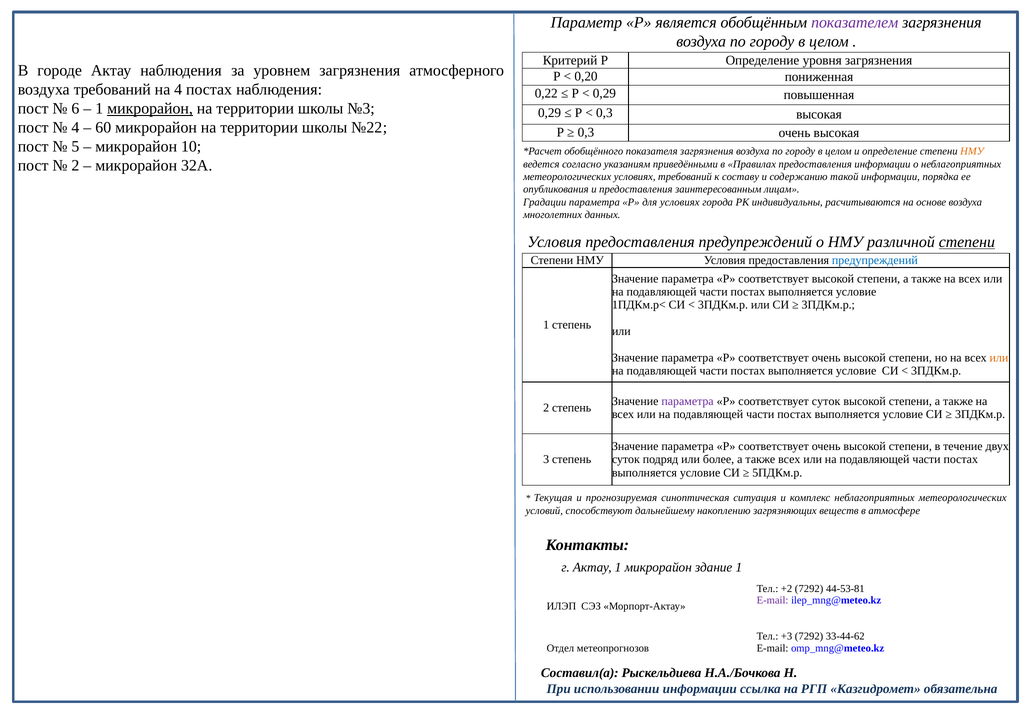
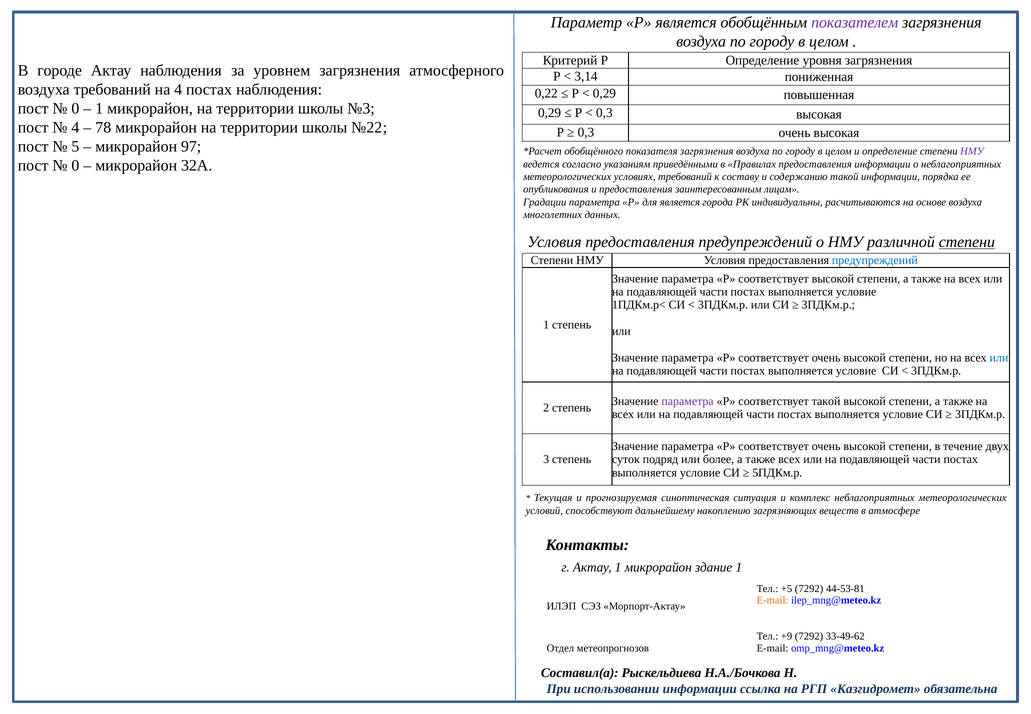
0,20: 0,20 -> 3,14 (586, 76)
6: 6 -> 0 (75, 108)
микрорайон underline: present -> none (150, 108)
60: 60 -> 78 (103, 127)
10: 10 -> 97 (191, 147)
НМУ colour: orange -> purple (972, 151)
2: 2 -> 0 (75, 166)
для условиях: условиях -> является (680, 202)
или colour: orange -> blue (999, 358)
соответствует суток: суток -> такой (826, 401)
+2: +2 -> +5 (787, 589)
E-mail colour: purple -> orange (773, 600)
+3: +3 -> +9 (787, 636)
33-44-62: 33-44-62 -> 33-49-62 (845, 636)
